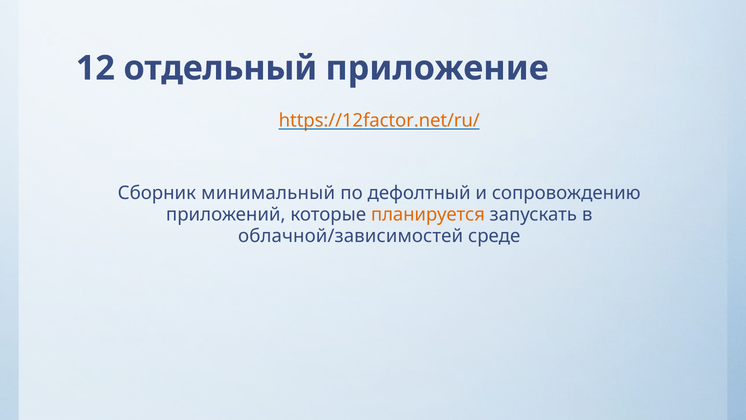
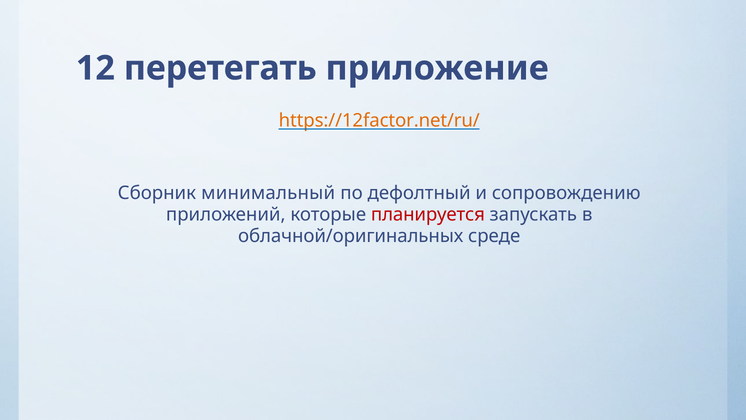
отдельный: отдельный -> перетегать (220, 68)
планируется colour: orange -> red (428, 214)
облачной/зависимостей: облачной/зависимостей -> облачной/оригинальных (351, 236)
